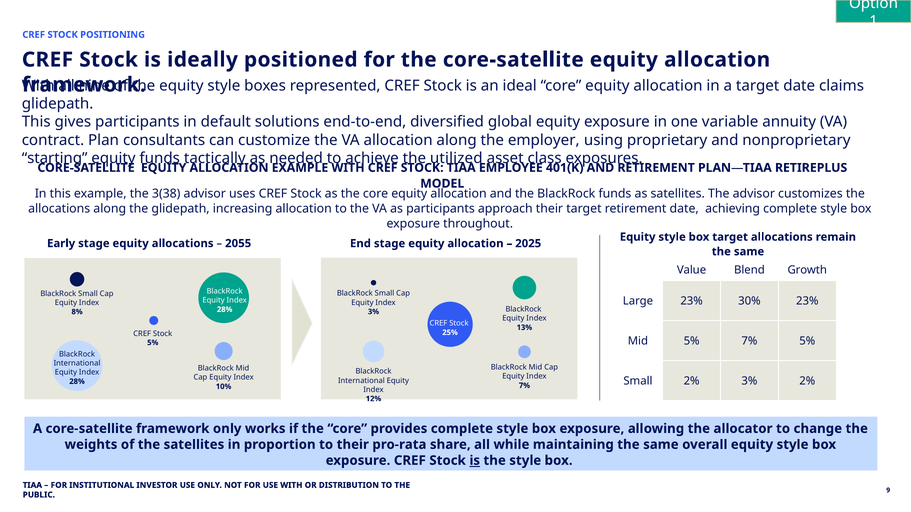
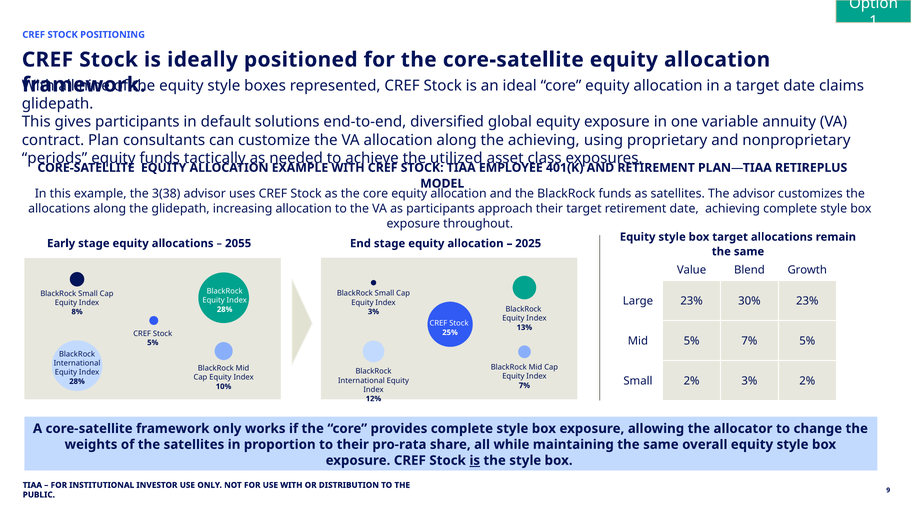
the employer: employer -> achieving (544, 140)
starting: starting -> periods (55, 158)
